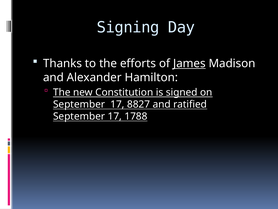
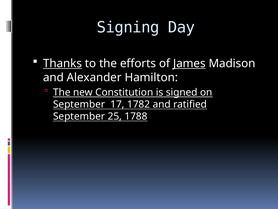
Thanks underline: none -> present (63, 63)
8827: 8827 -> 1782 (139, 104)
17: 17 -> 25 (115, 116)
